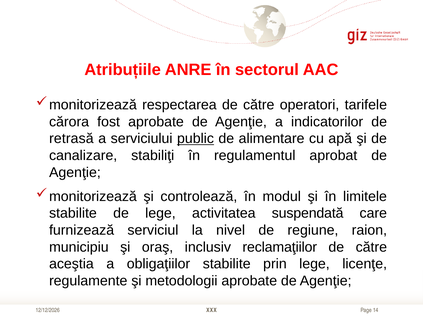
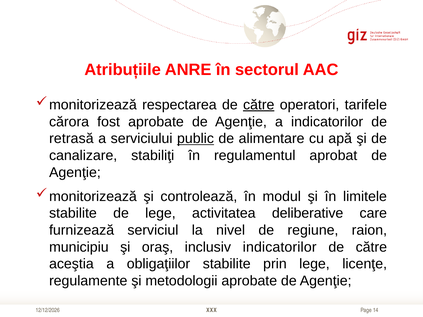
către underline: none -> present (259, 105)
suspendată: suspendată -> deliberative (308, 213)
inclusiv reclamaţiilor: reclamaţiilor -> indicatorilor (280, 247)
